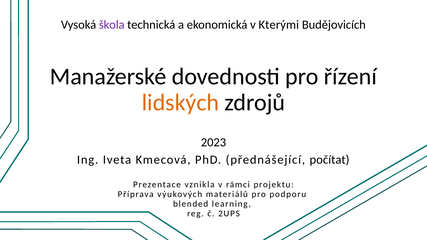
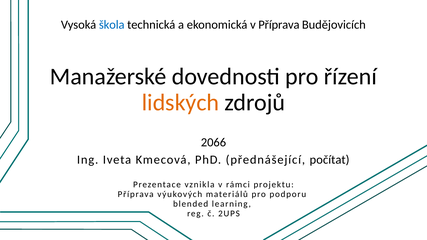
škola colour: purple -> blue (112, 25)
v Kterými: Kterými -> Příprava (279, 25)
2023: 2023 -> 2066 (213, 143)
